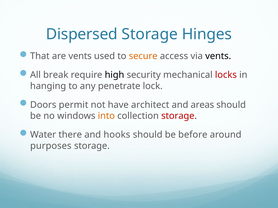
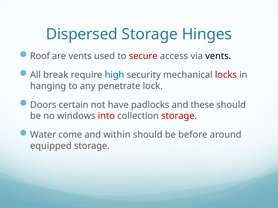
That: That -> Roof (40, 56)
secure colour: orange -> red (143, 56)
high colour: black -> blue (114, 75)
permit: permit -> certain (74, 105)
architect: architect -> padlocks (150, 105)
areas: areas -> these (202, 105)
into colour: orange -> red (106, 116)
there: there -> come (70, 135)
hooks: hooks -> within (117, 135)
purposes: purposes -> equipped (51, 146)
